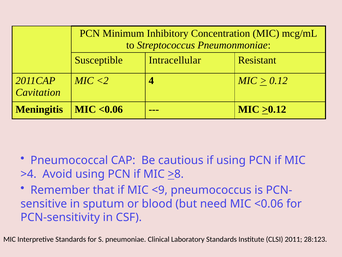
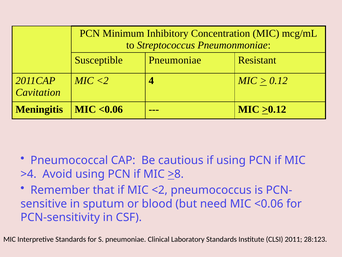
Susceptible Intracellular: Intracellular -> Pneumoniae (175, 60)
if MIC <9: <9 -> <2 (160, 190)
